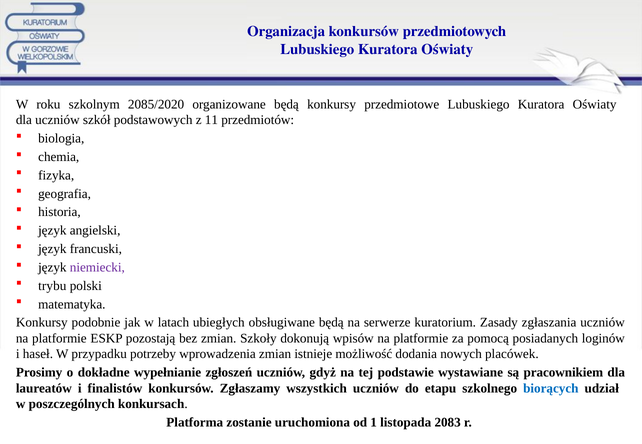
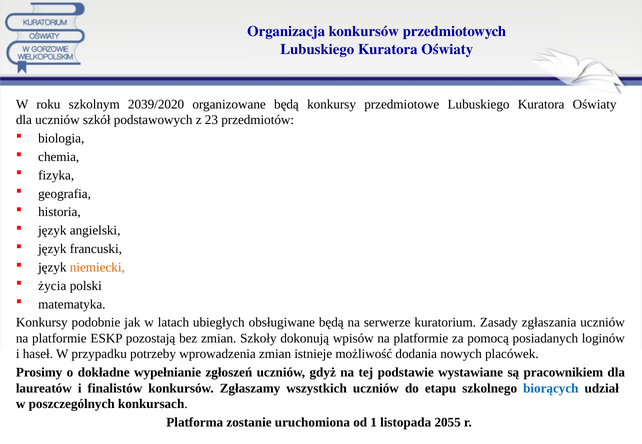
2085/2020: 2085/2020 -> 2039/2020 (156, 104)
11: 11 -> 23 (211, 120)
niemiecki colour: purple -> orange (97, 268)
trybu: trybu -> życia (52, 286)
2083: 2083 -> 2055 (448, 423)
